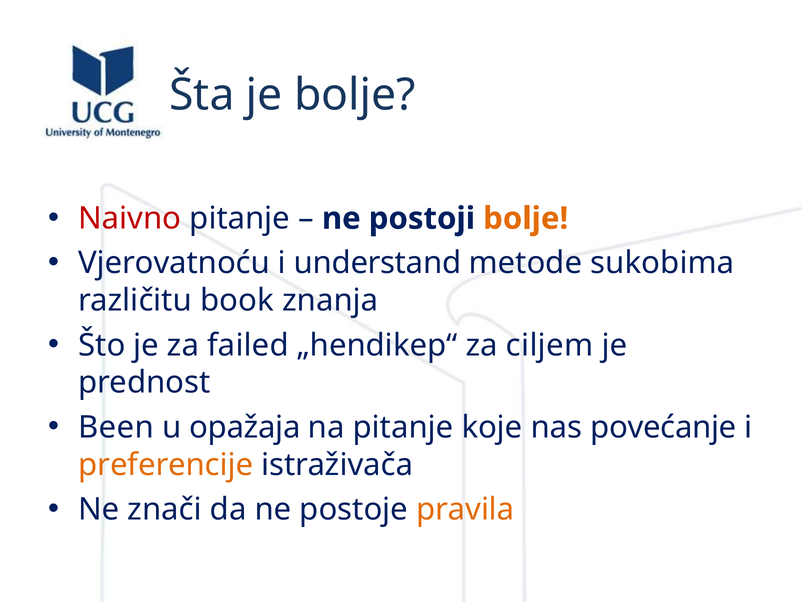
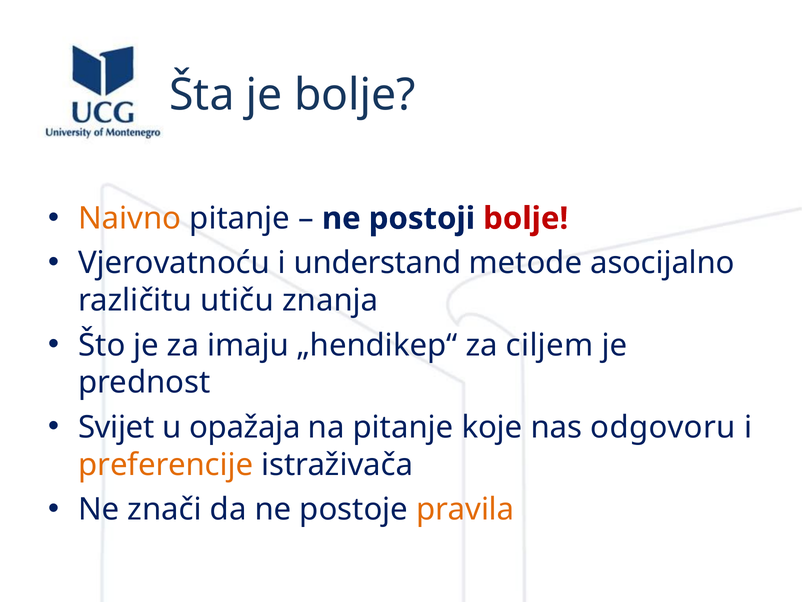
Naivno colour: red -> orange (130, 218)
bolje colour: orange -> red (526, 218)
sukobima: sukobima -> asocijalno (662, 263)
book: book -> utiču (237, 300)
failed: failed -> imaju (248, 345)
Been: Been -> Svijet (116, 427)
povećanje: povećanje -> odgovoru (663, 427)
